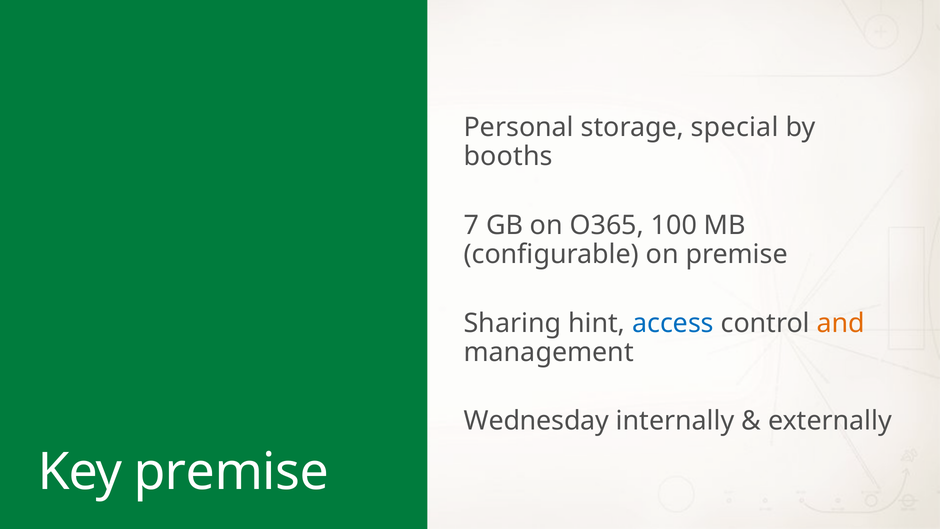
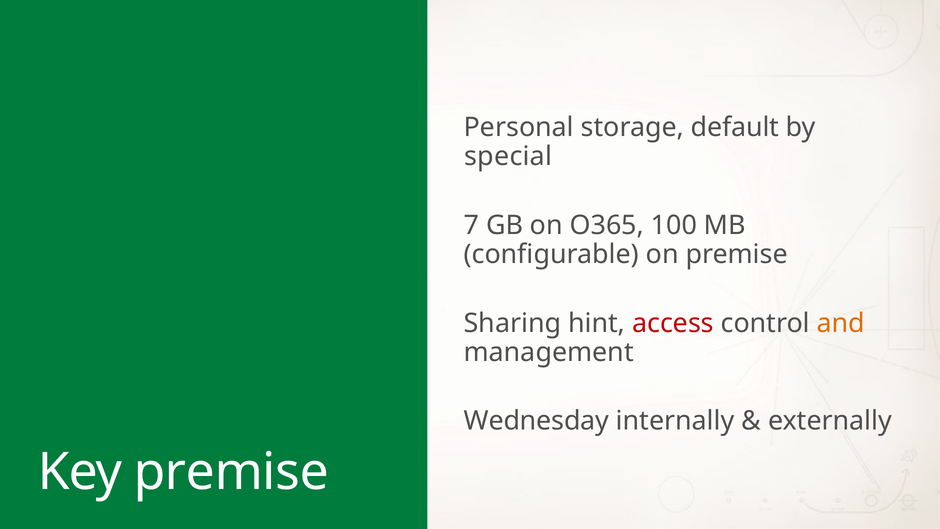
special: special -> default (735, 127)
booths: booths -> special (508, 156)
access colour: blue -> red (673, 323)
